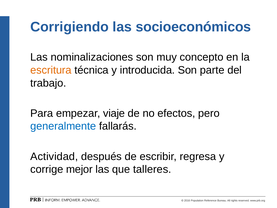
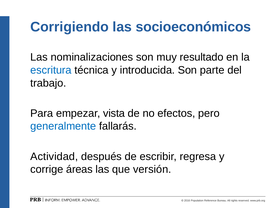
concepto: concepto -> resultado (202, 57)
escritura colour: orange -> blue (51, 70)
viaje: viaje -> vista (114, 113)
mejor: mejor -> áreas (79, 169)
talleres: talleres -> versión (152, 169)
